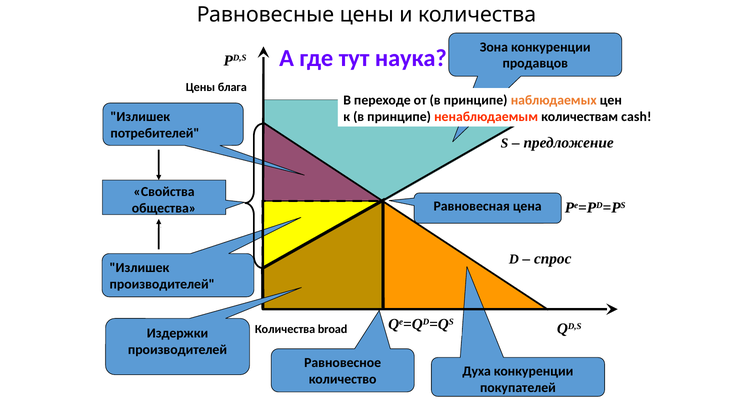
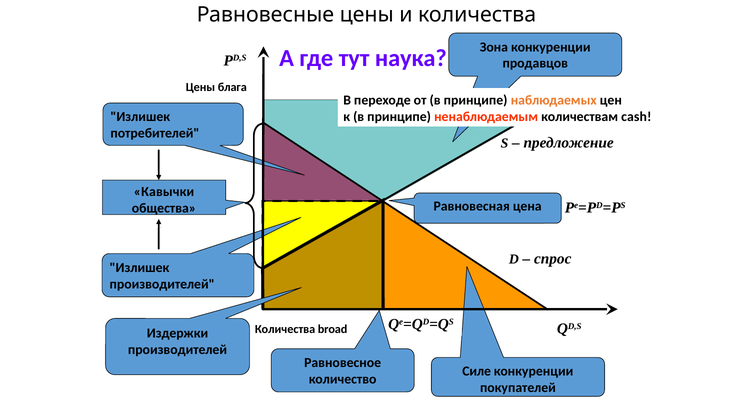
Свойства: Свойства -> Кавычки (164, 192)
Духа: Духа -> Силе (477, 372)
